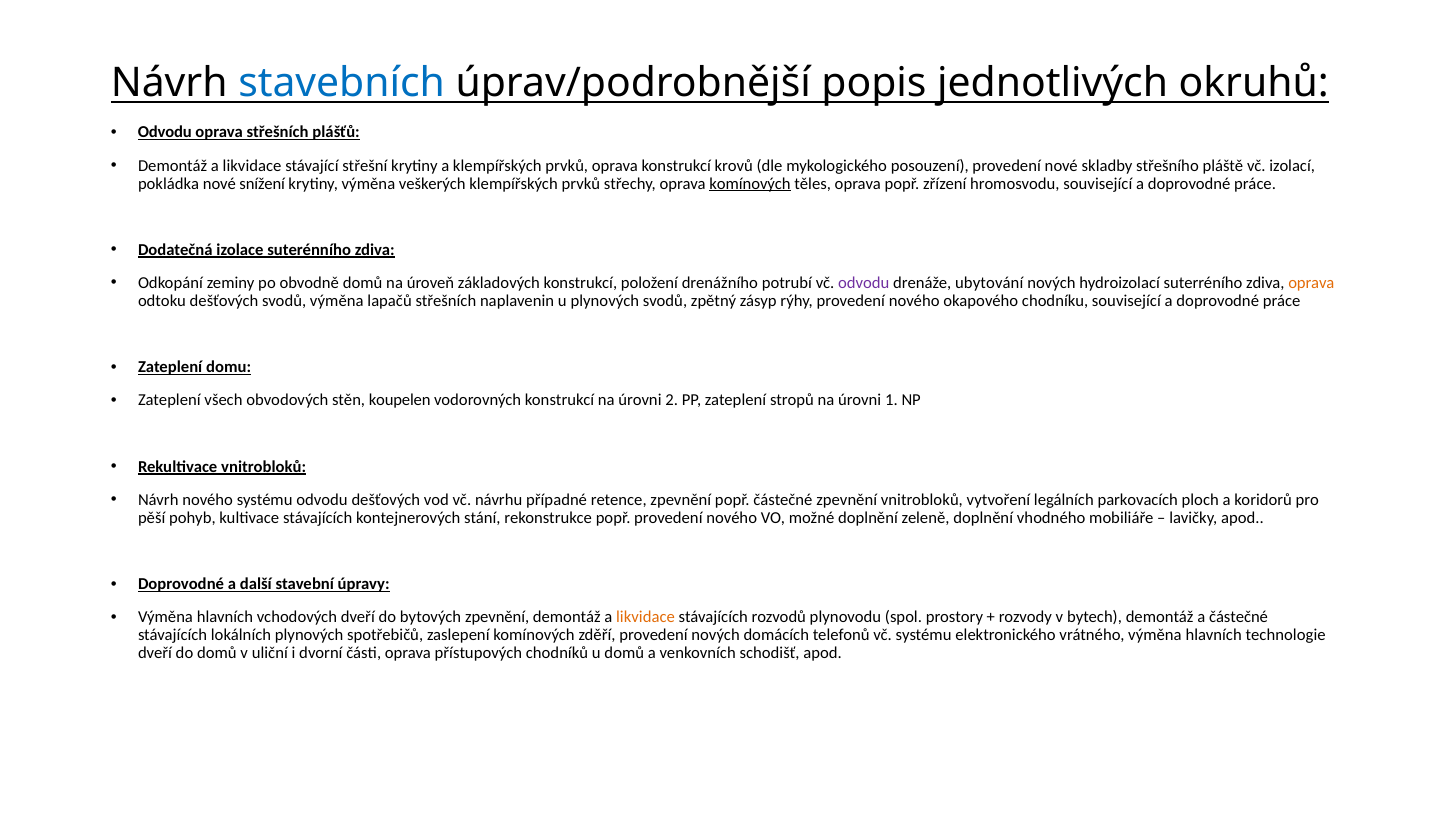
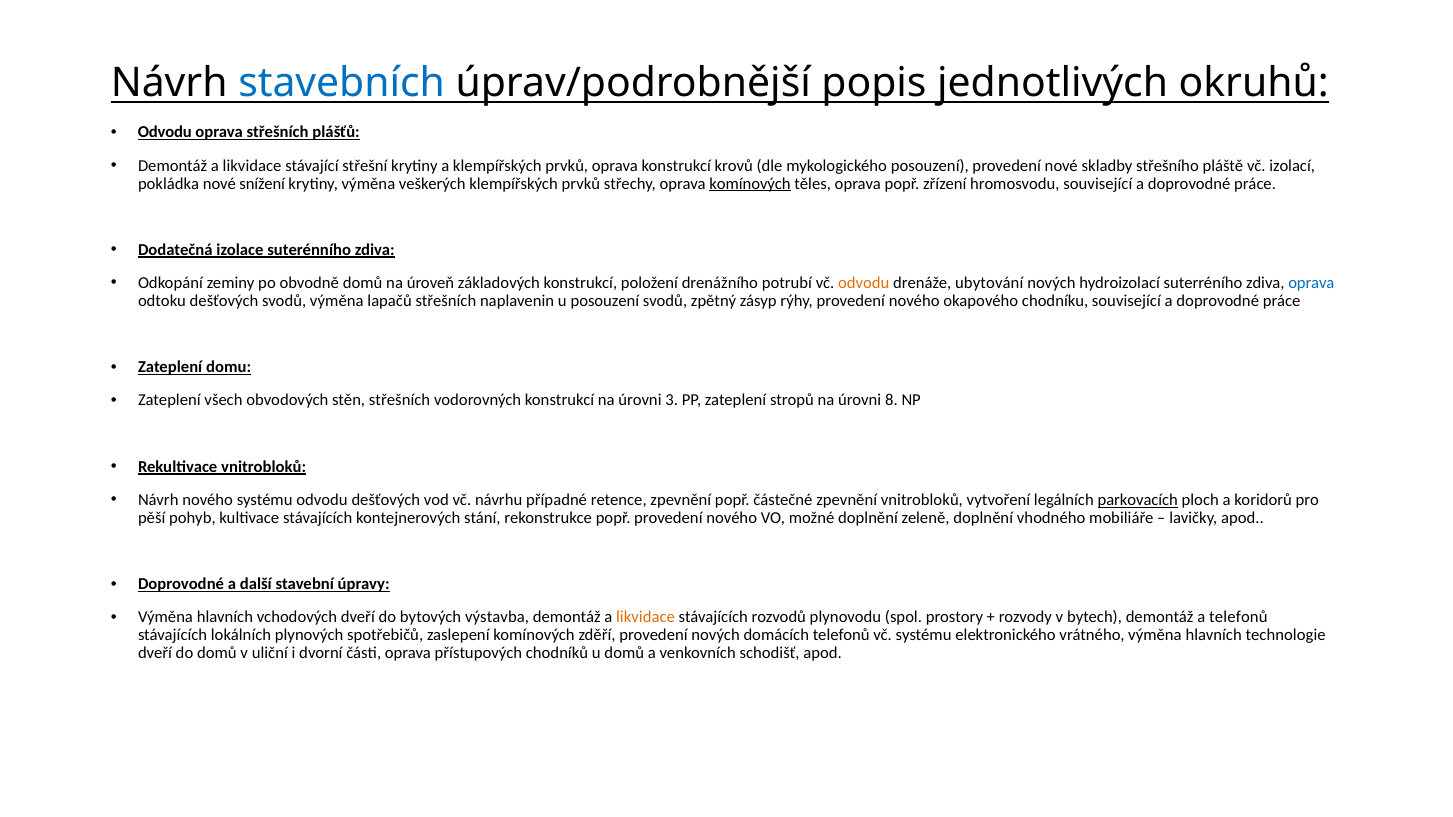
odvodu colour: purple -> orange (864, 283)
oprava colour: orange -> blue (1311, 283)
u plynových: plynových -> posouzení (605, 301)
stěn koupelen: koupelen -> střešních (400, 401)
2: 2 -> 3 (672, 401)
1: 1 -> 8 (891, 401)
parkovacích underline: none -> present (1138, 500)
bytových zpevnění: zpevnění -> výstavba (497, 618)
a částečné: částečné -> telefonů (1238, 618)
